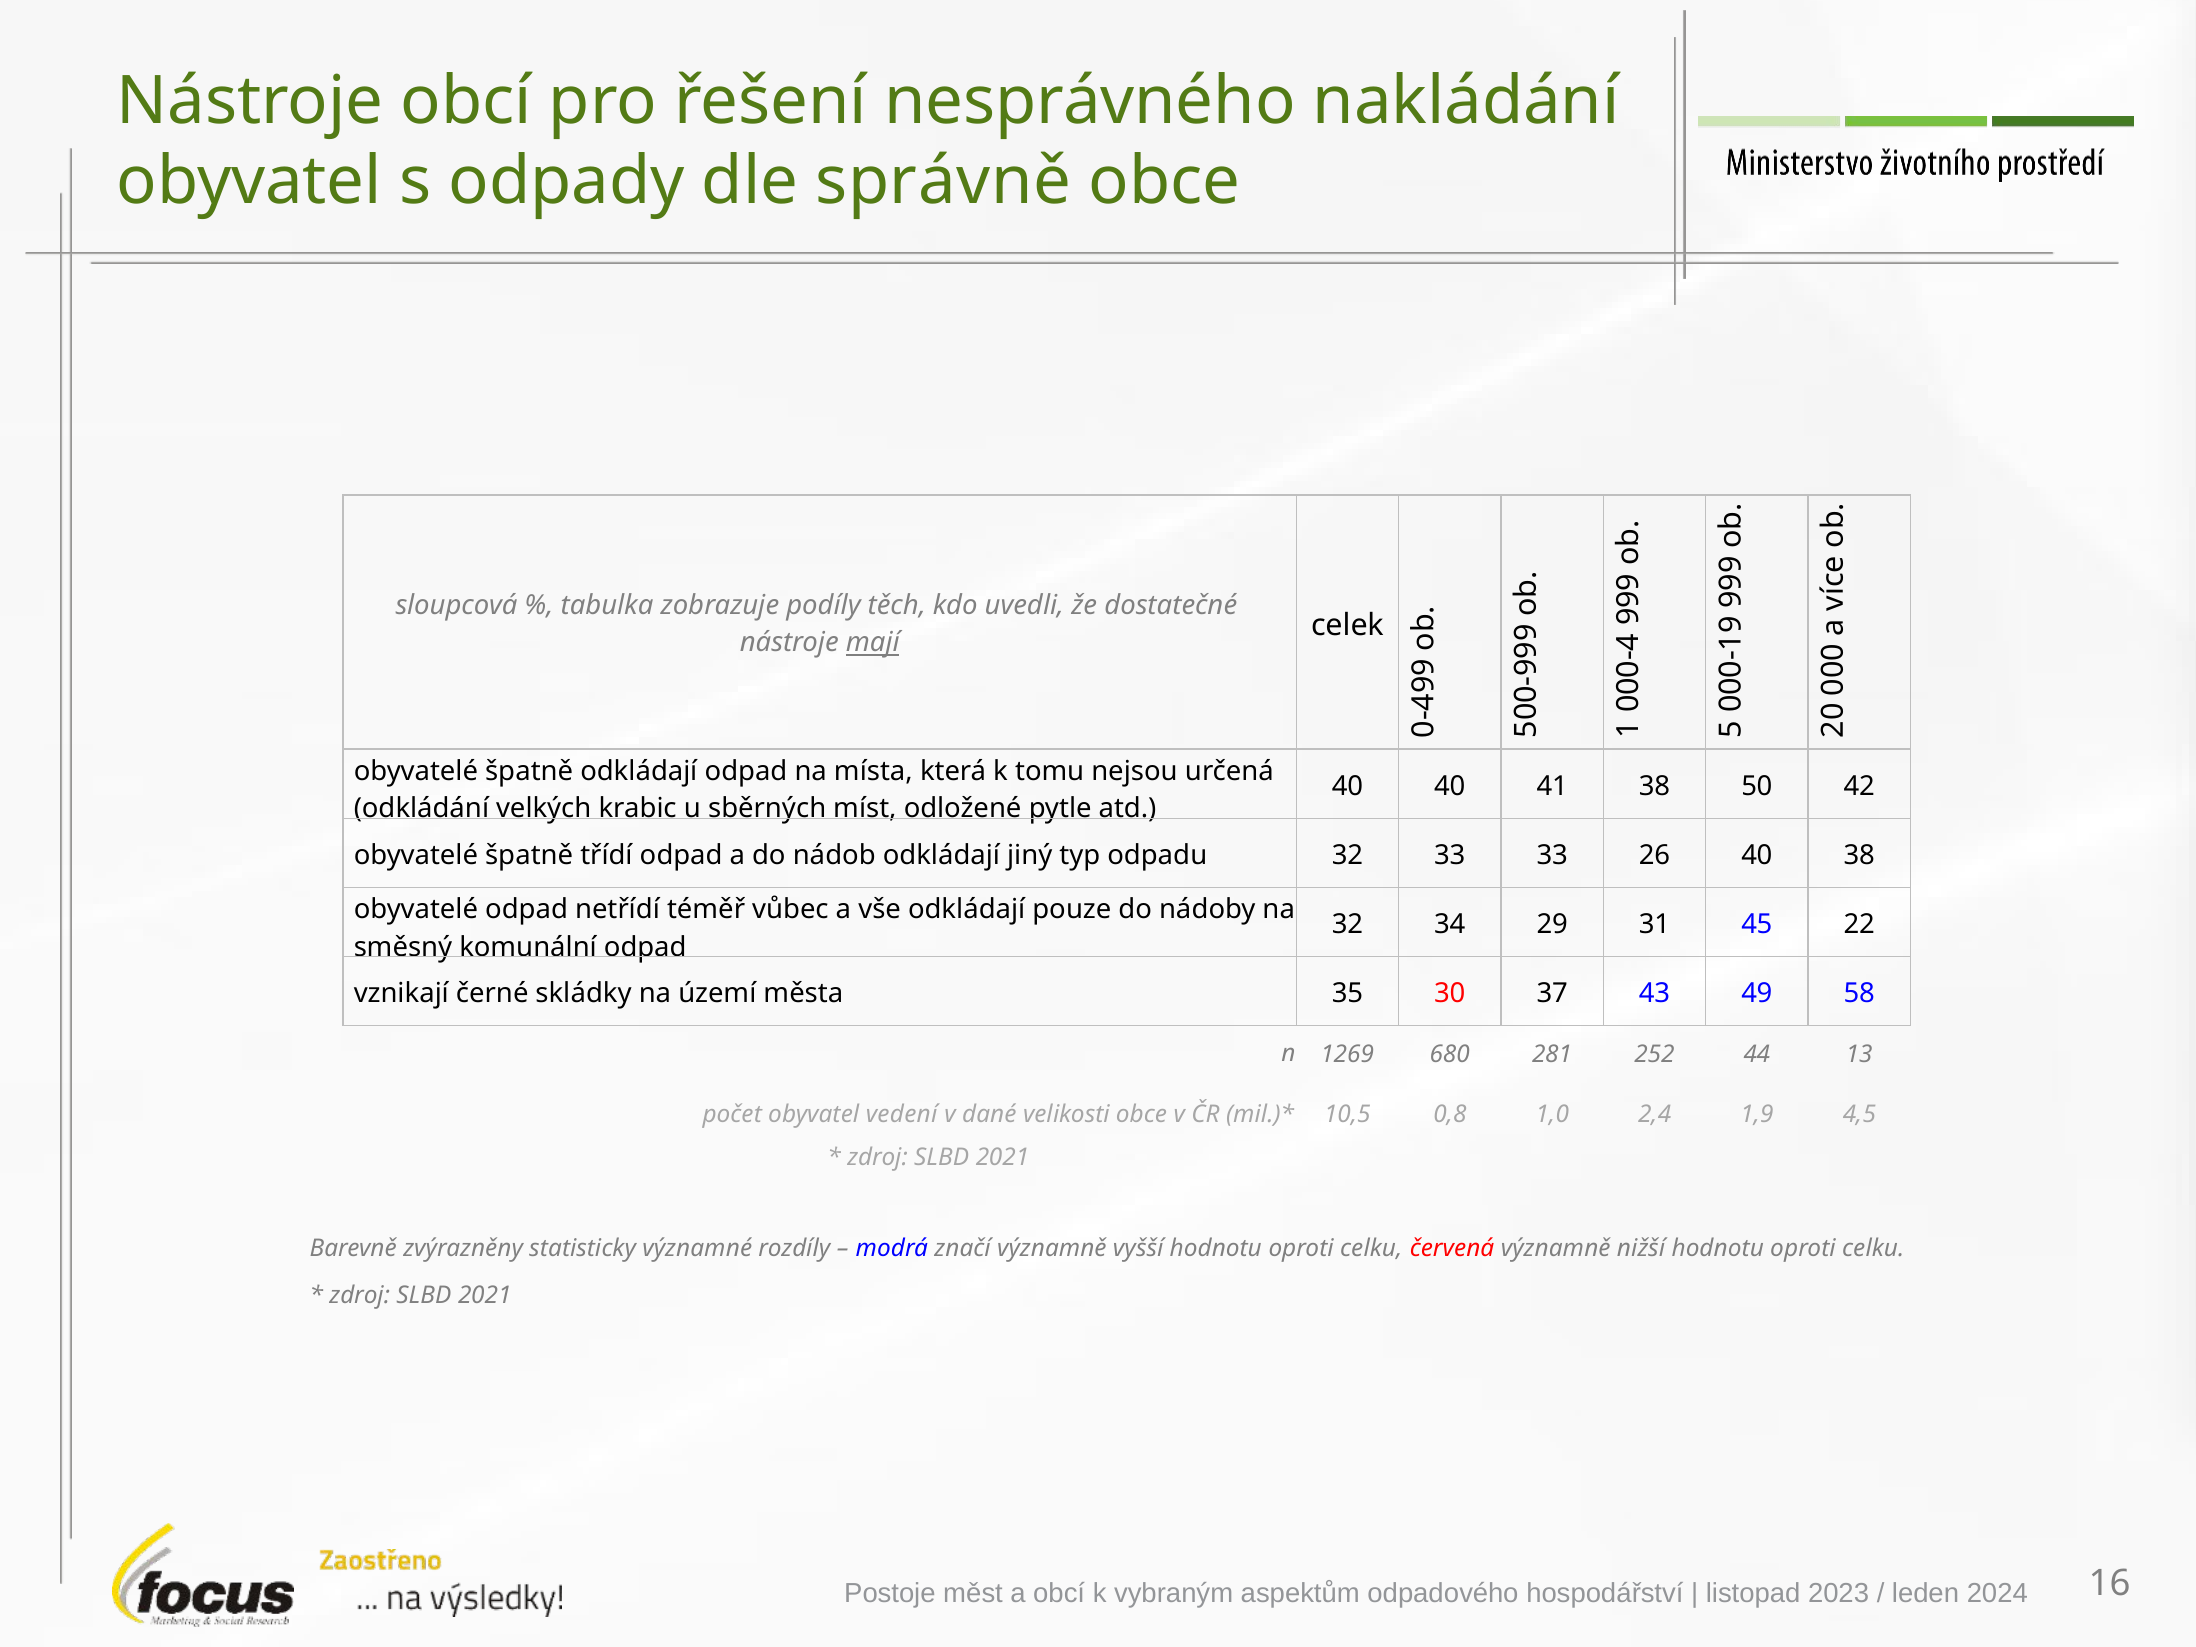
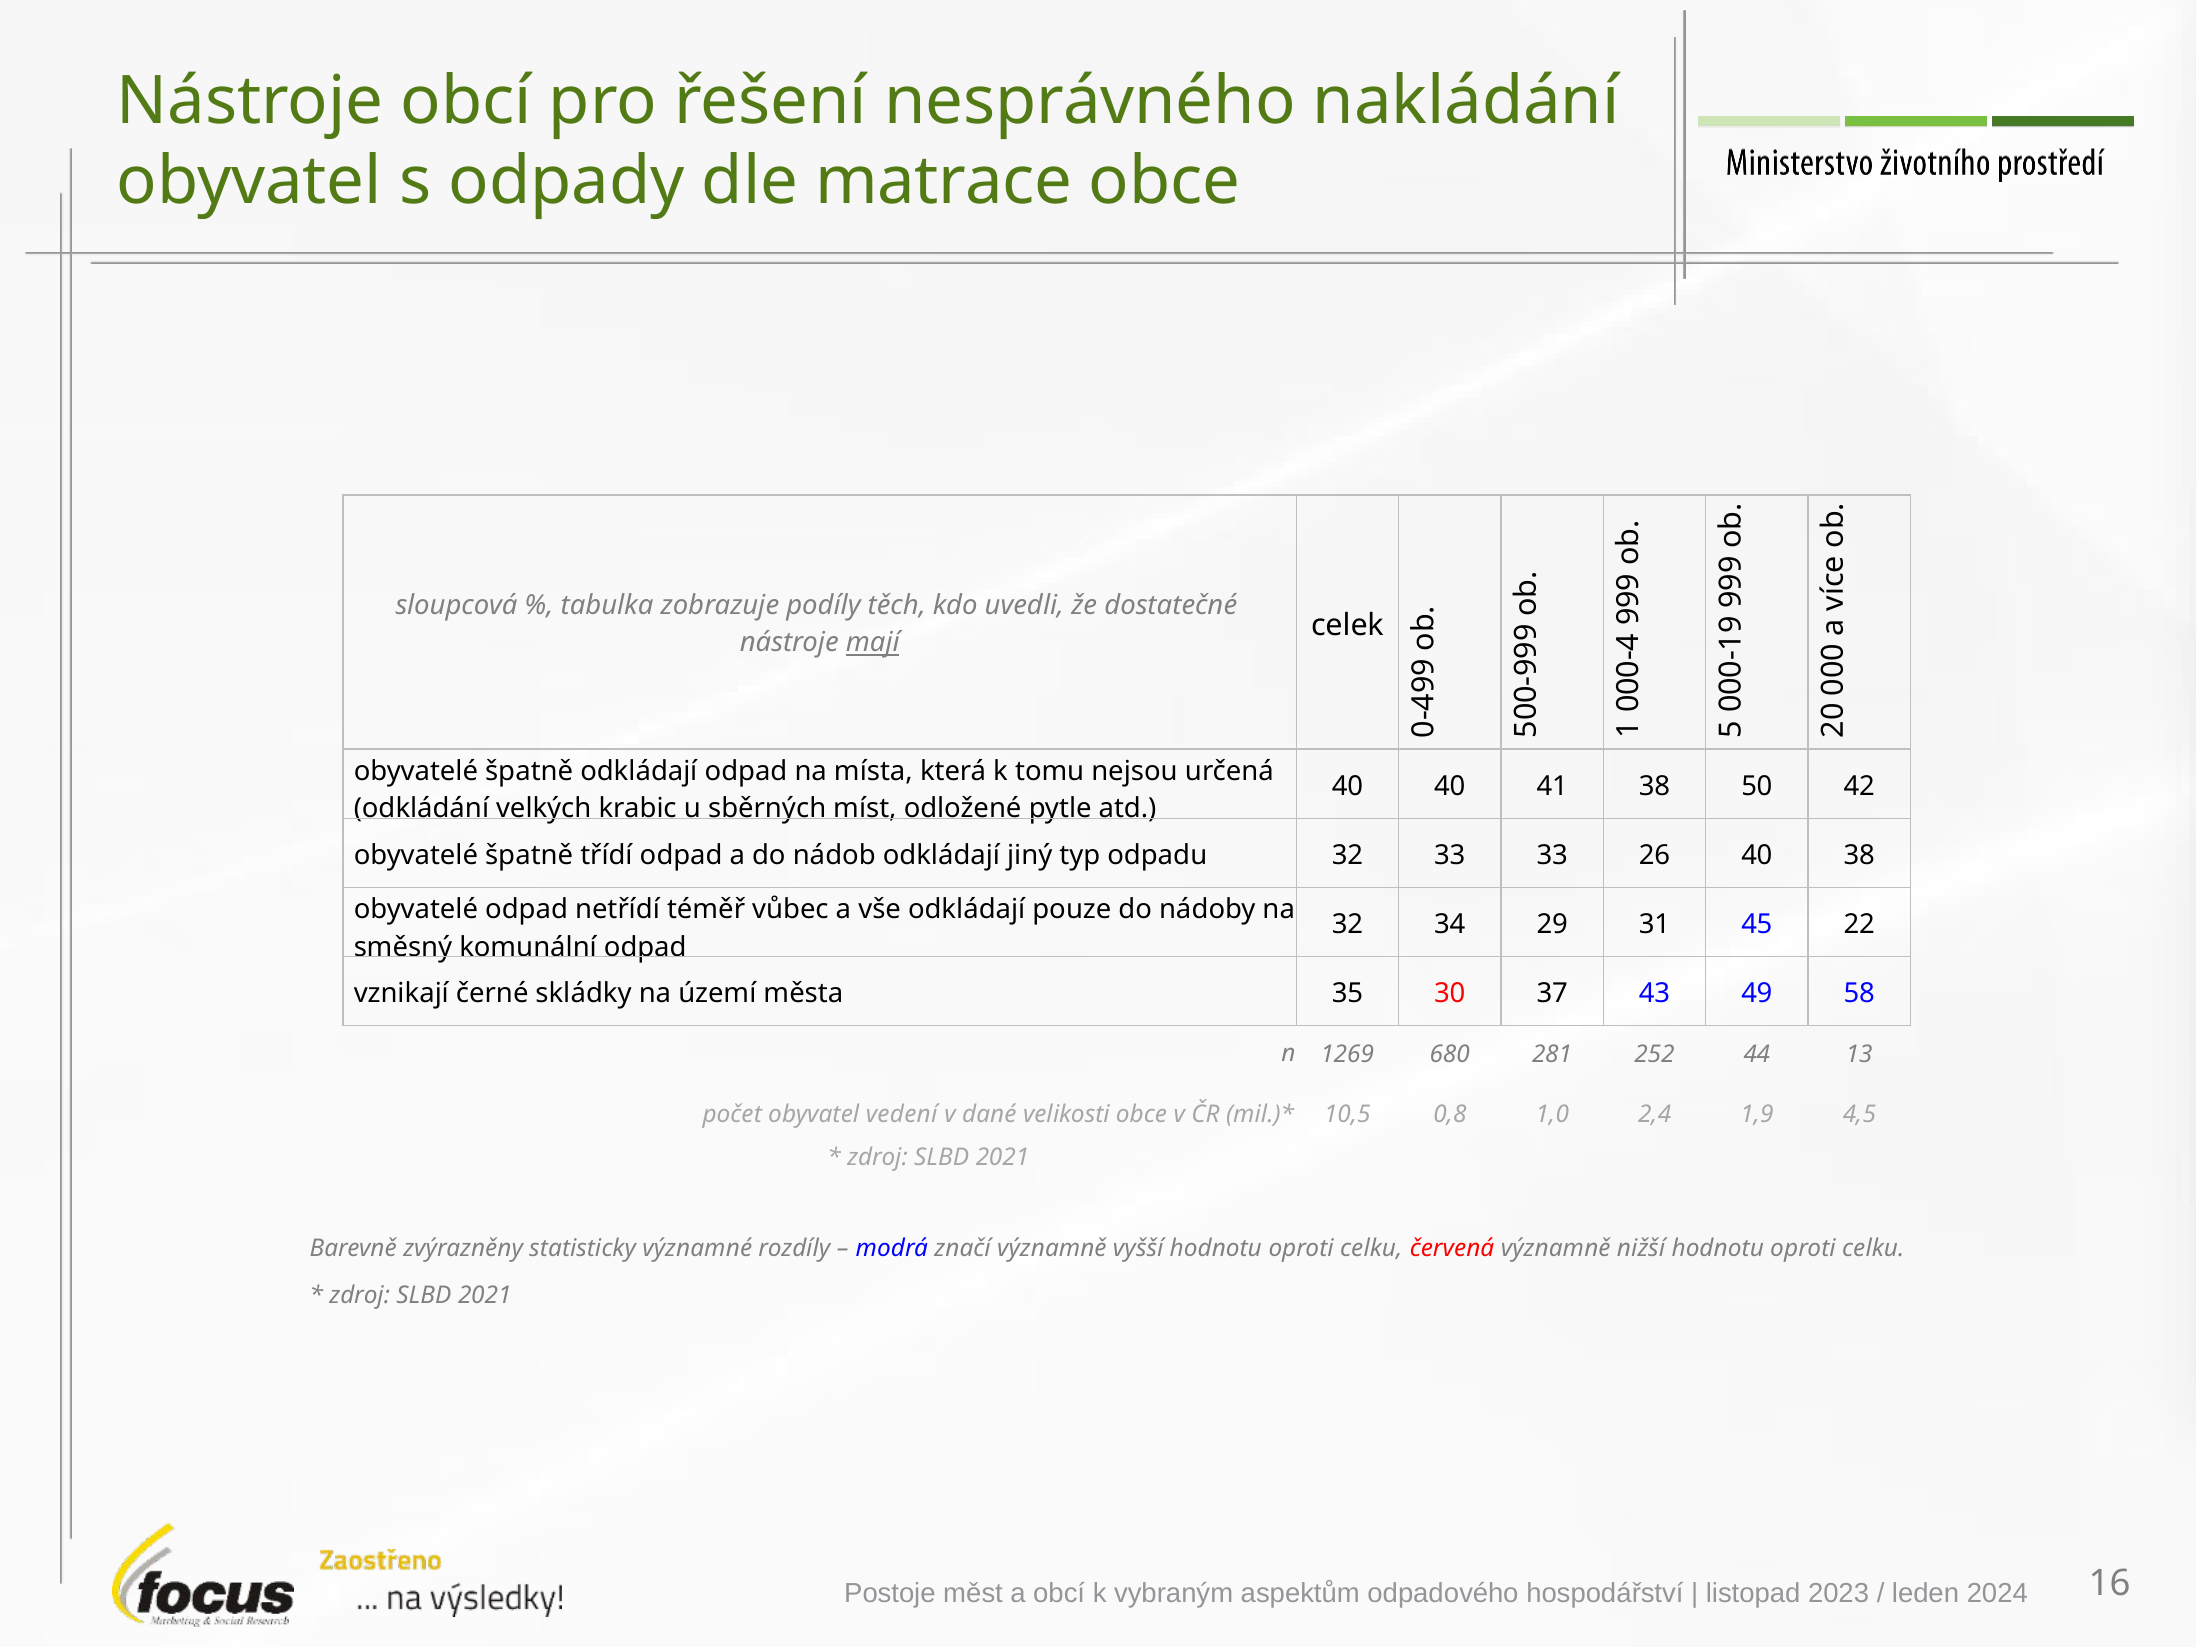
správně: správně -> matrace (944, 181)
